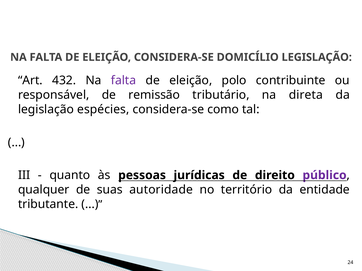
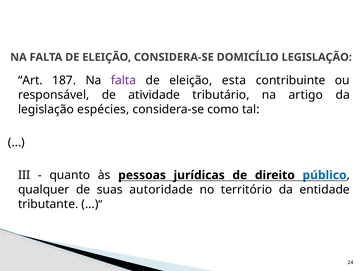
432: 432 -> 187 (64, 81)
polo: polo -> esta (234, 81)
remissão: remissão -> atividade (154, 95)
direta: direta -> artigo (306, 95)
público colour: purple -> blue (325, 176)
